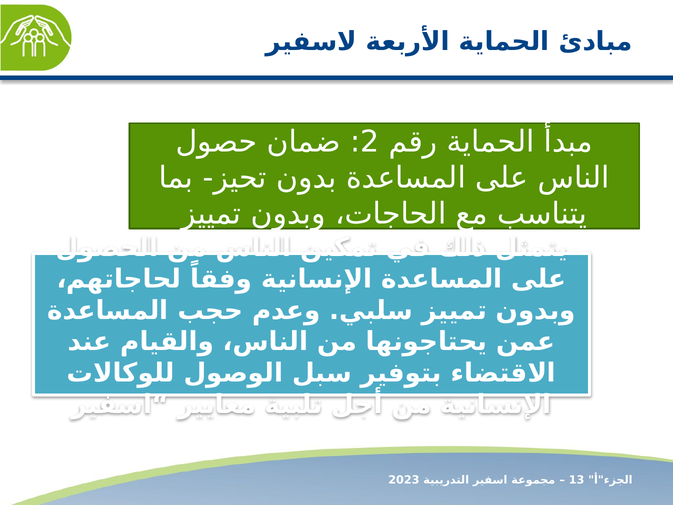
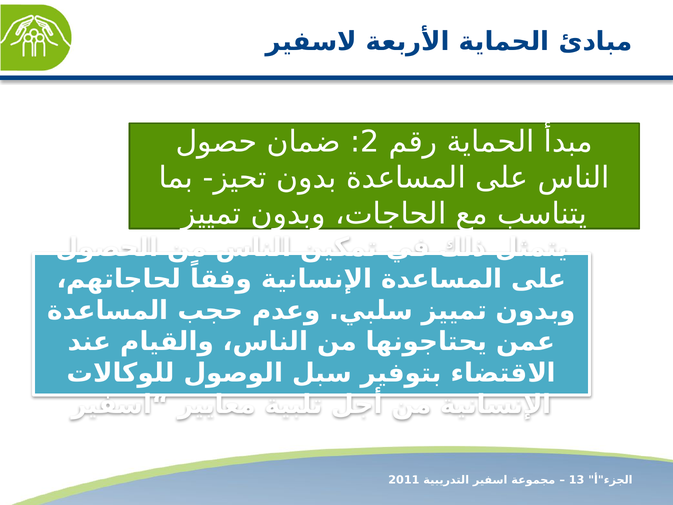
2023: 2023 -> 2011 (404, 480)
